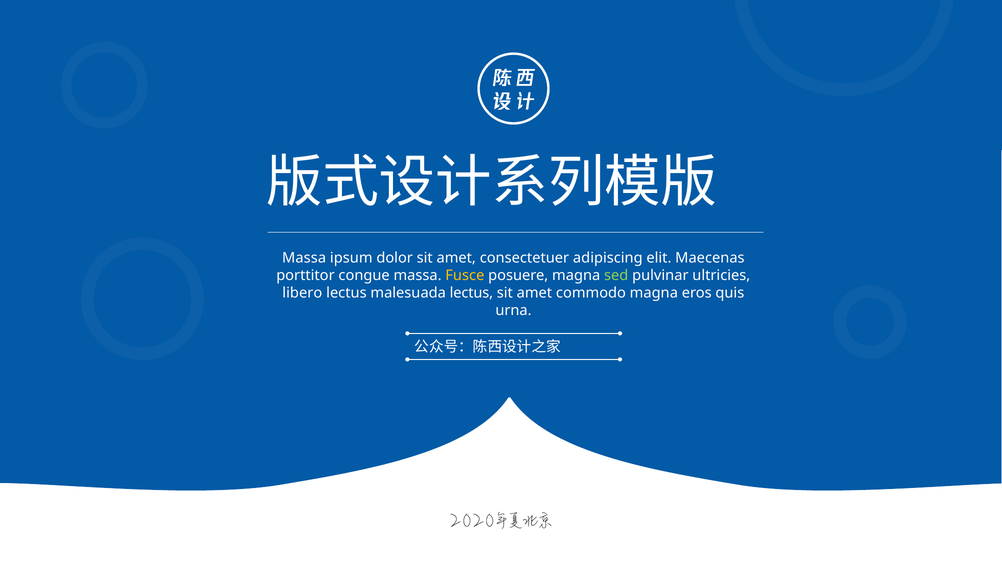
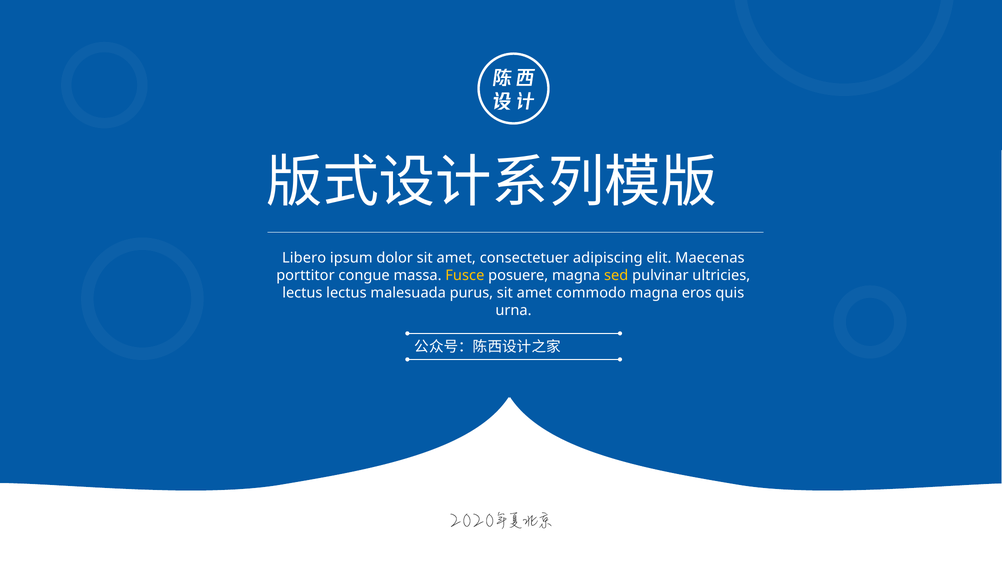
Massa: Massa -> Libero (304, 258)
sed colour: light green -> yellow (616, 276)
libero: libero -> lectus (302, 293)
malesuada lectus: lectus -> purus (471, 293)
